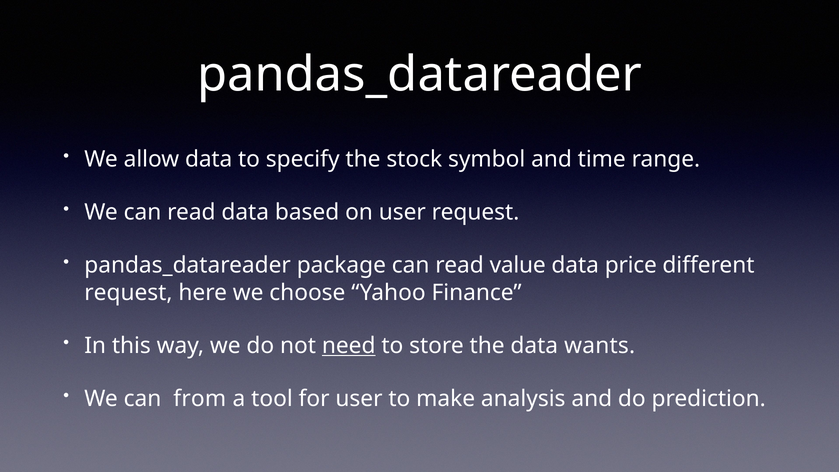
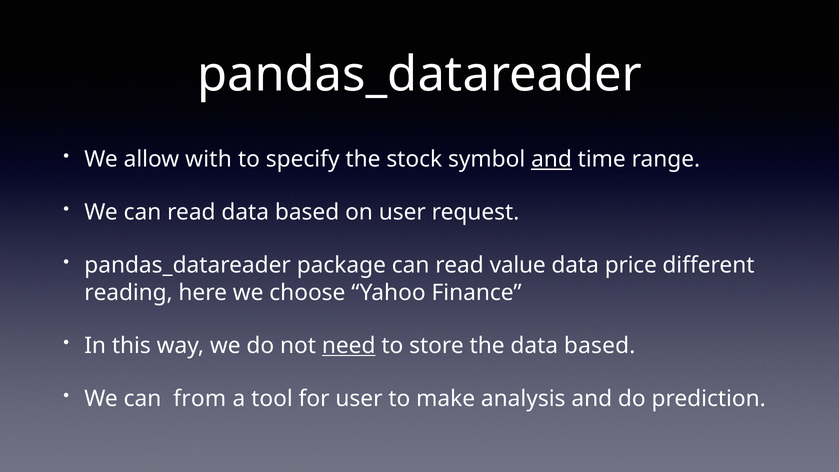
allow data: data -> with (208, 159)
and underline: none -> present (551, 159)
request: request -> reading (128, 293)
the data wants: wants -> based (600, 346)
